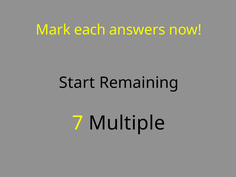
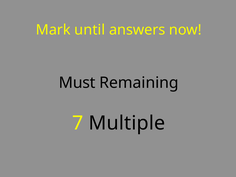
each: each -> until (90, 30)
Start: Start -> Must (77, 83)
